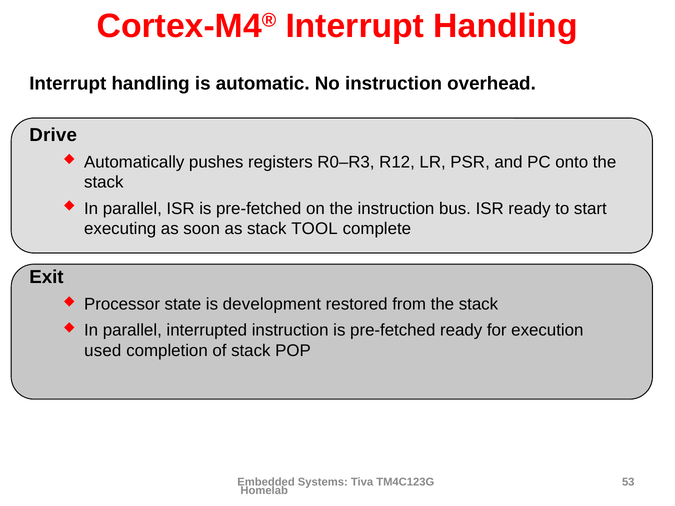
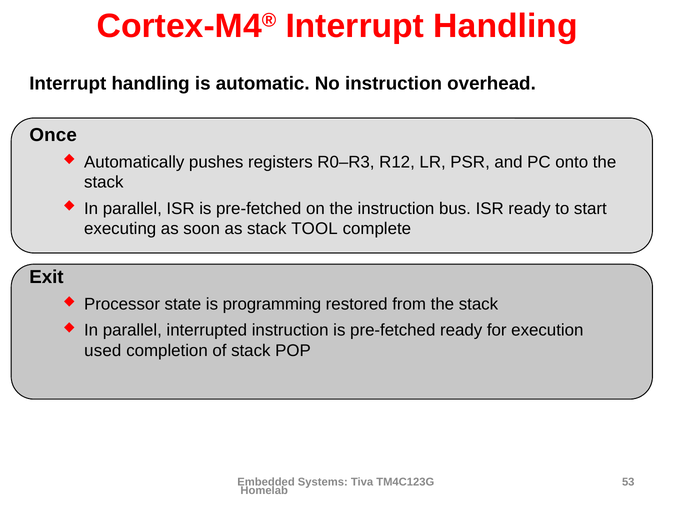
Drive: Drive -> Once (53, 135)
development: development -> programming (272, 304)
